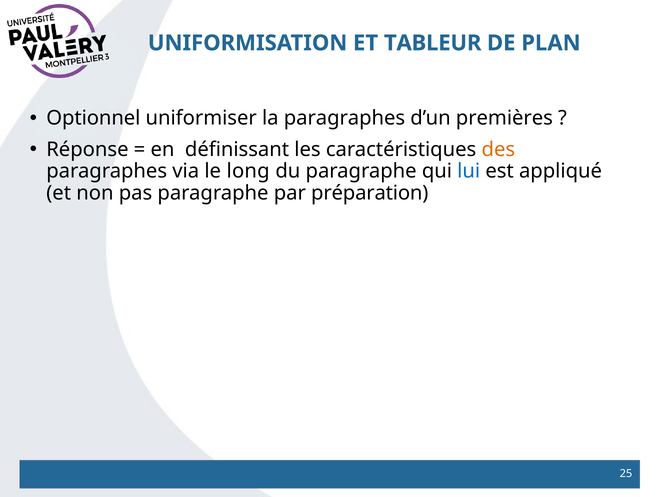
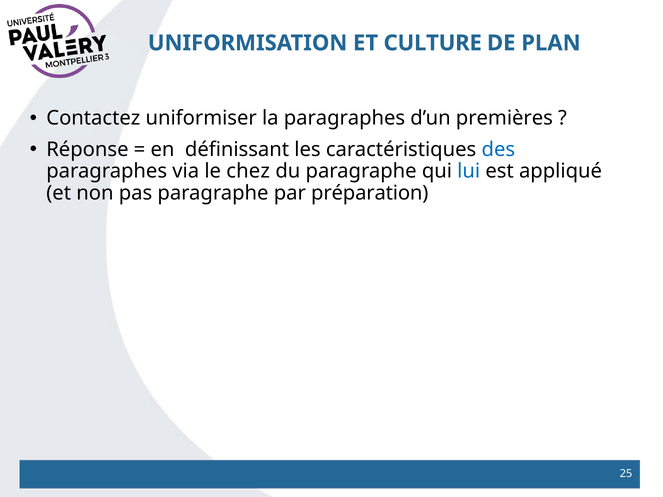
TABLEUR: TABLEUR -> CULTURE (433, 43)
Optionnel: Optionnel -> Contactez (93, 118)
des colour: orange -> blue (498, 149)
long: long -> chez (248, 171)
